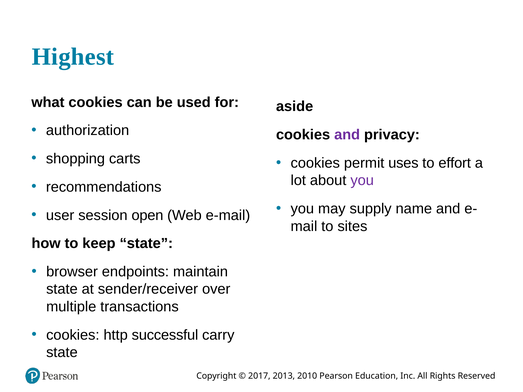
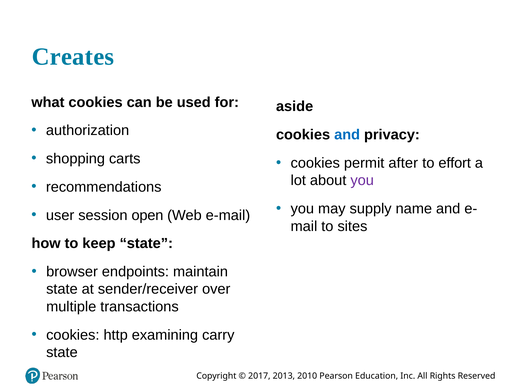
Highest: Highest -> Creates (73, 57)
and colour: purple -> blue (347, 135)
uses: uses -> after (403, 163)
successful: successful -> examining (165, 335)
